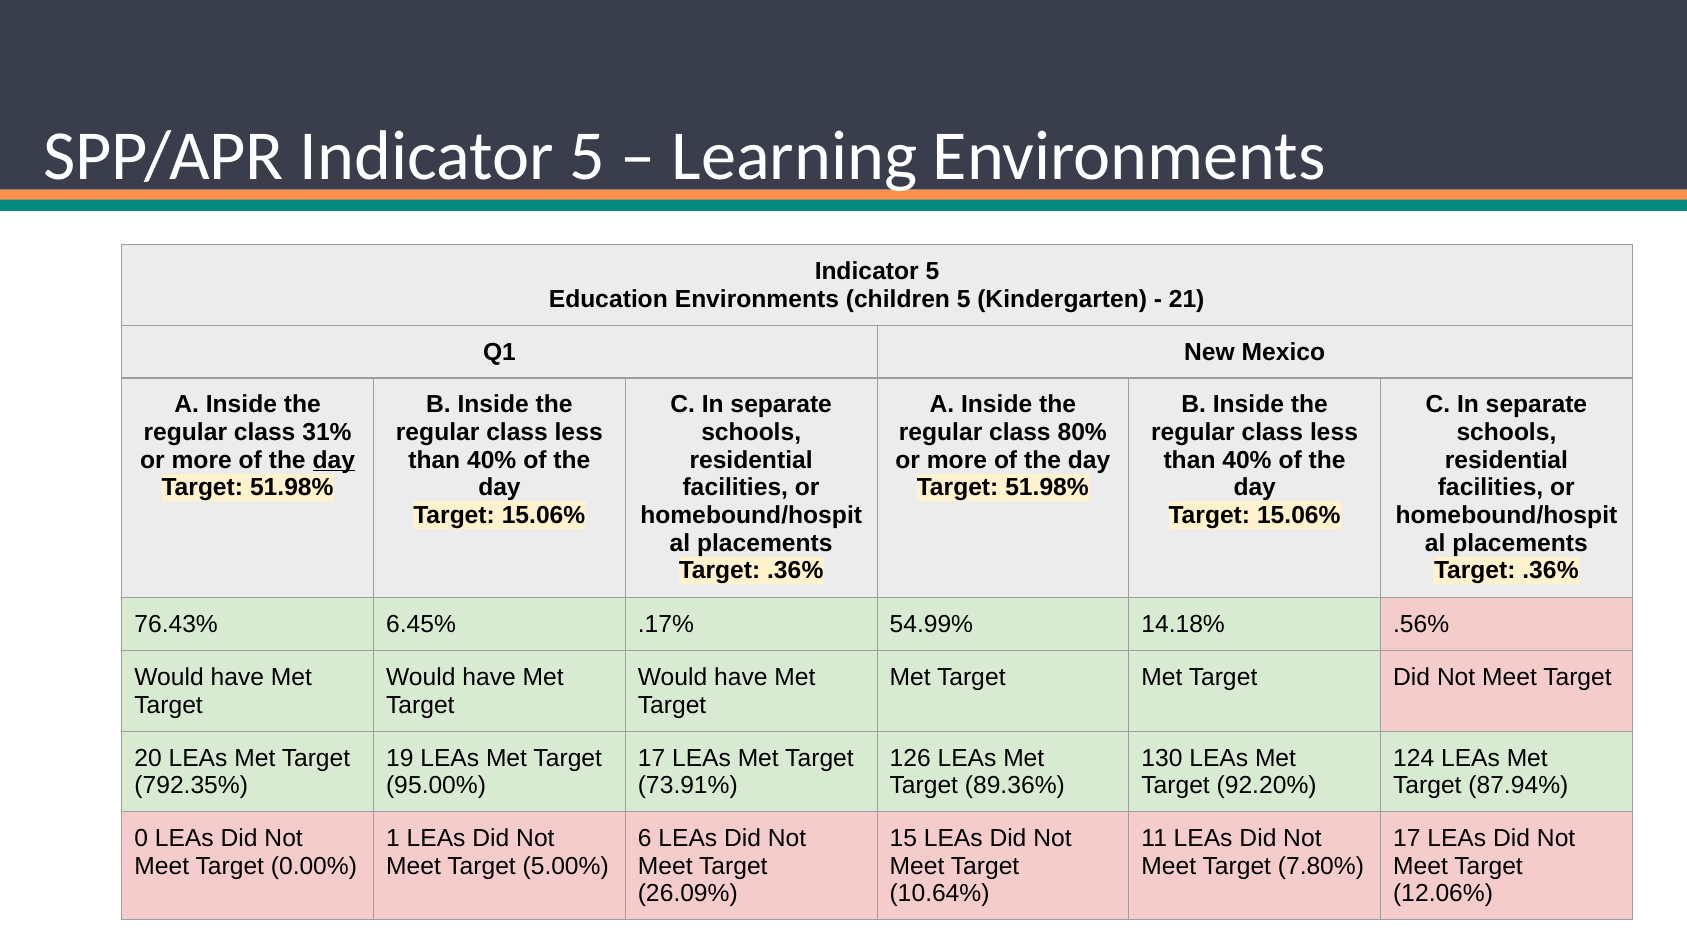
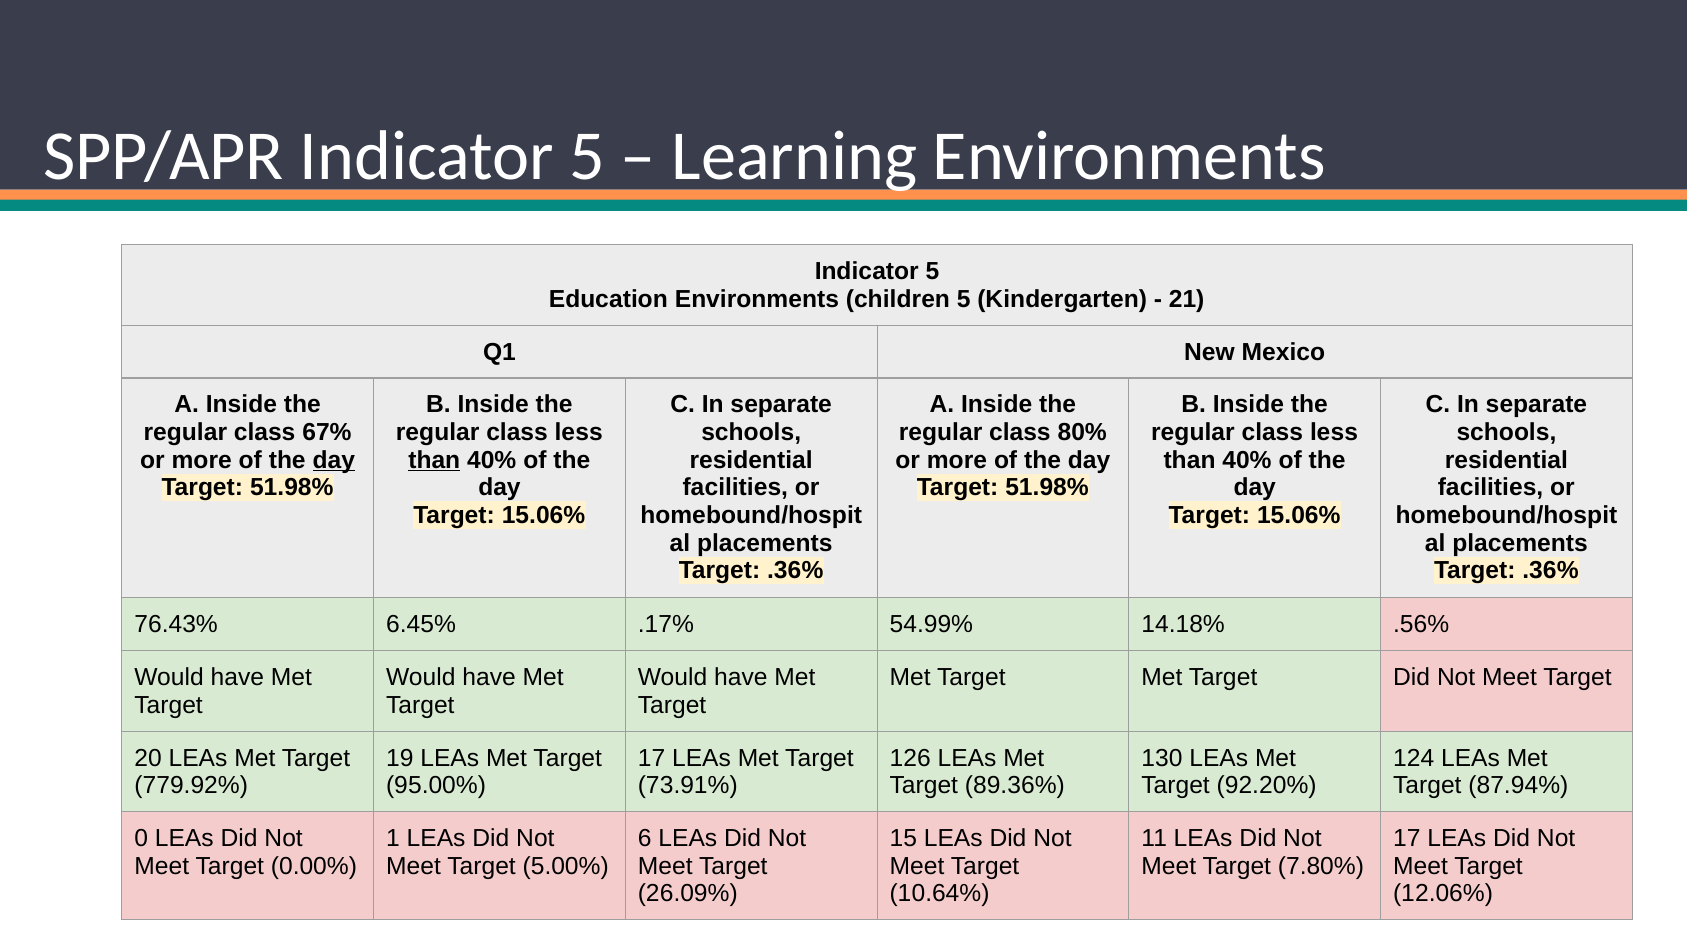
31%: 31% -> 67% (327, 432)
than underline: none -> present (434, 460)
792.35%: 792.35% -> 779.92% (191, 786)
